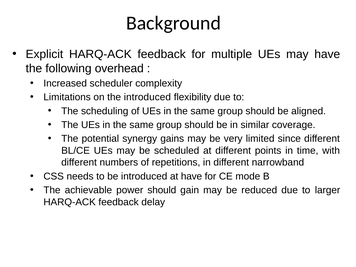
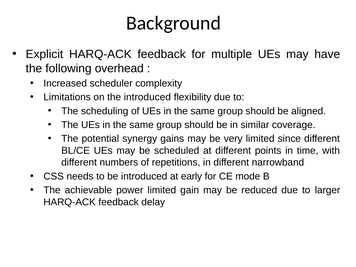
at have: have -> early (192, 176)
power should: should -> limited (162, 190)
